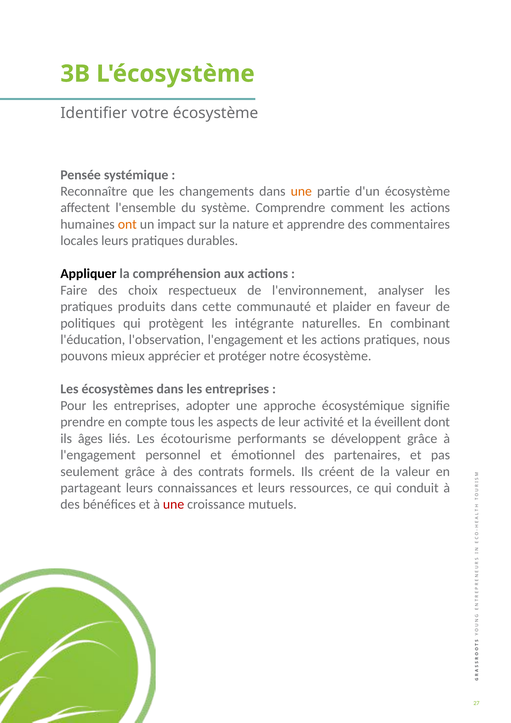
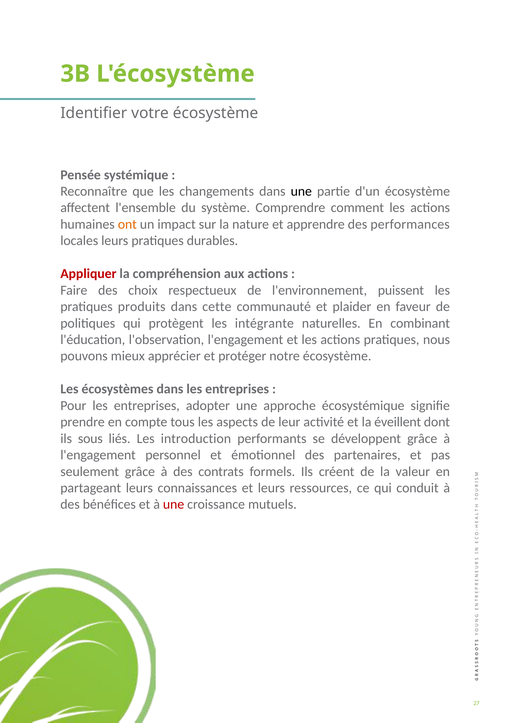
une colour: orange -> black (301, 191)
commentaires: commentaires -> performances (410, 224)
Appliquer colour: black -> red (88, 274)
analyser: analyser -> puissent (401, 290)
âges: âges -> sous (90, 438)
écotourisme: écotourisme -> introduction (196, 438)
